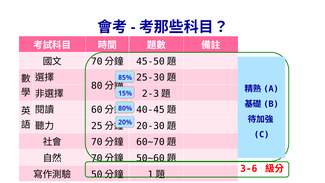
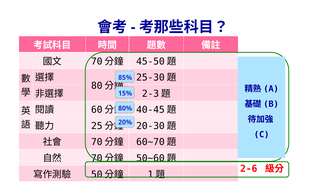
3-6: 3-6 -> 2-6 (249, 169)
